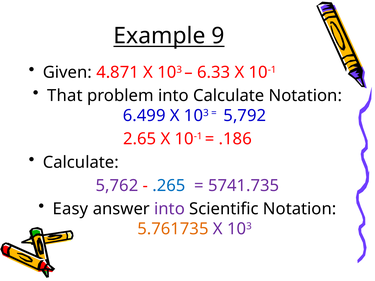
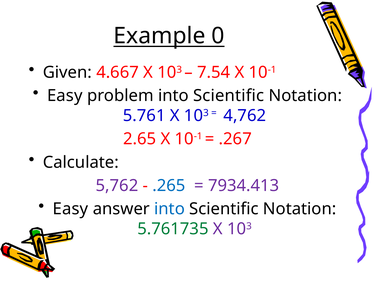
9: 9 -> 0 (218, 36)
4.871: 4.871 -> 4.667 (118, 72)
6.33: 6.33 -> 7.54 (214, 72)
That: That -> Easy (65, 96)
problem into Calculate: Calculate -> Scientific (229, 96)
6.499: 6.499 -> 5.761 (144, 116)
5,792: 5,792 -> 4,762 (245, 116)
.186: .186 -> .267 (235, 139)
5741.735: 5741.735 -> 7934.413 (244, 186)
into colour: purple -> blue (169, 209)
5.761735 colour: orange -> green (173, 229)
